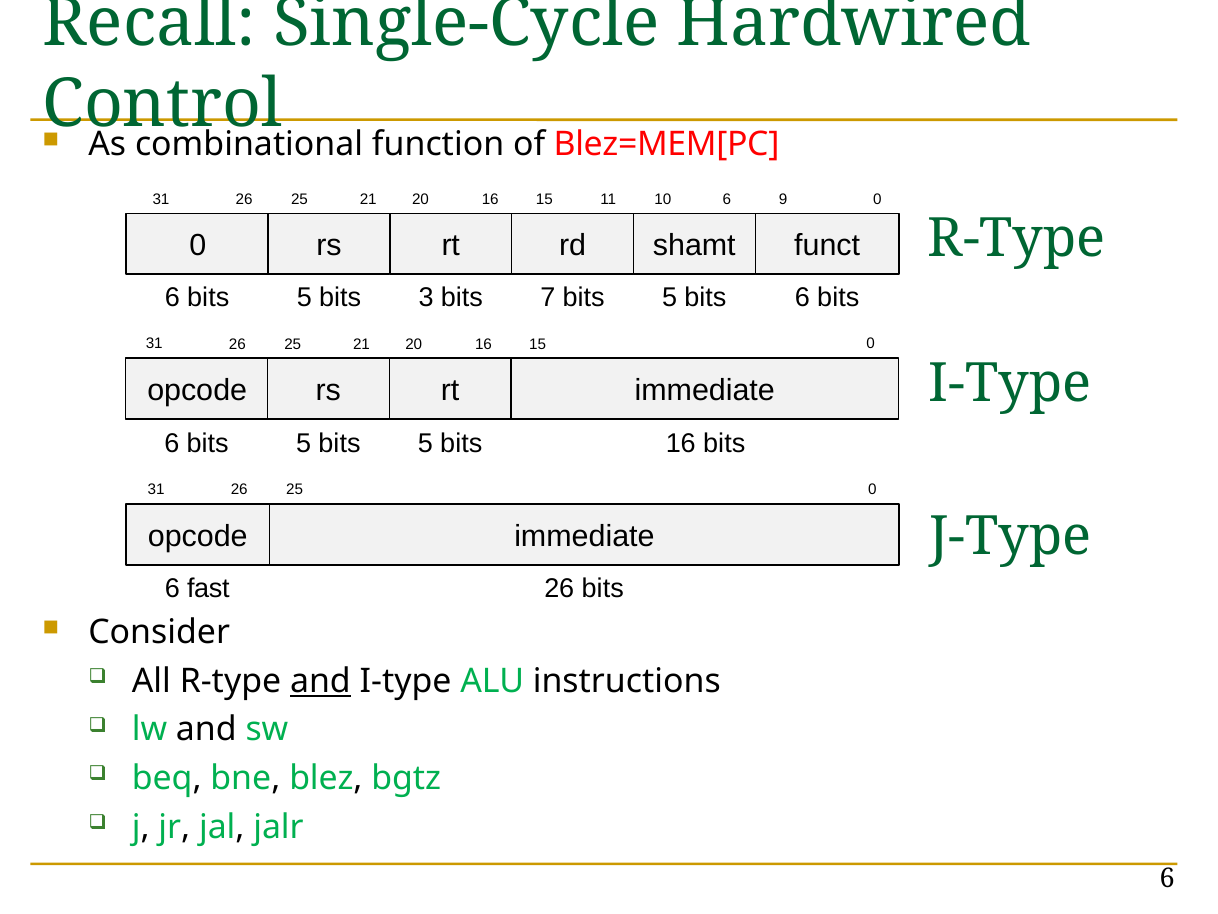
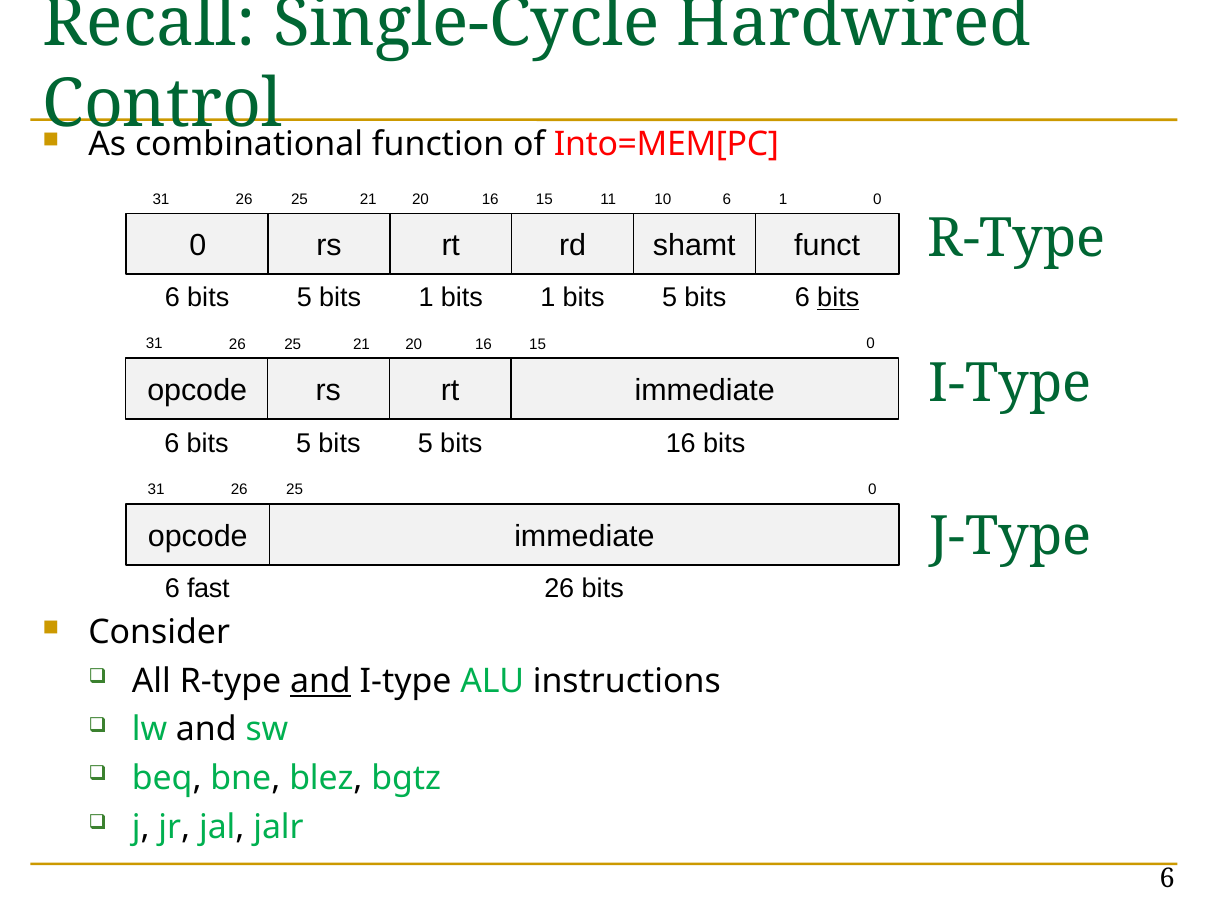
Blez=MEM[PC: Blez=MEM[PC -> Into=MEM[PC (667, 145)
6 9: 9 -> 1 (783, 199)
5 bits 3: 3 -> 1 (426, 298)
7: 7 -> 1 (548, 298)
bits underline: none -> present (838, 298)
